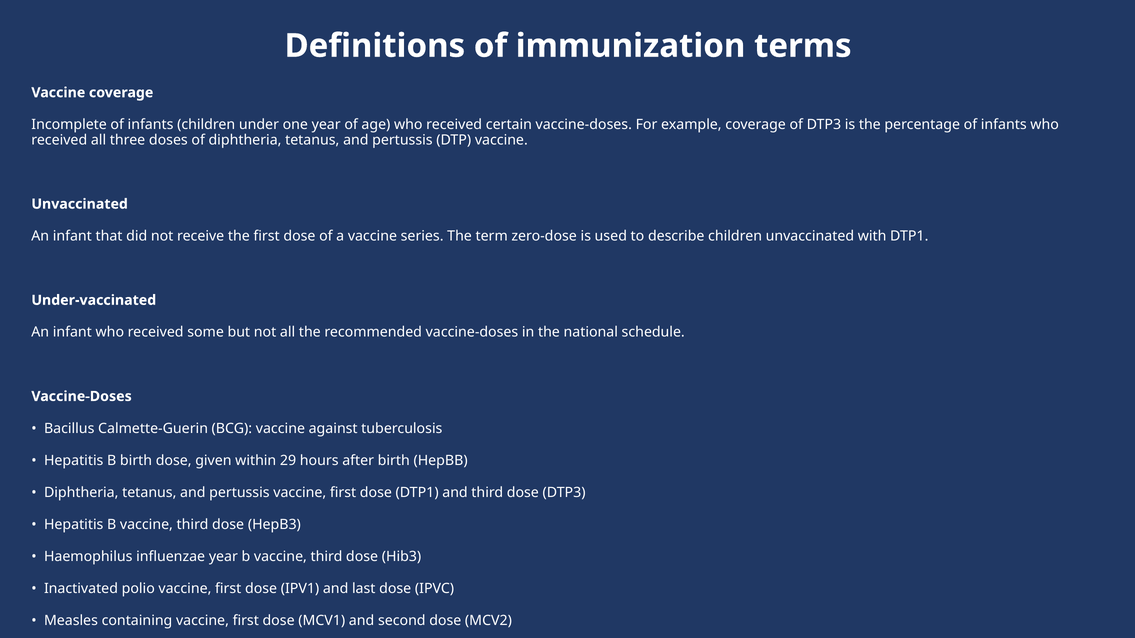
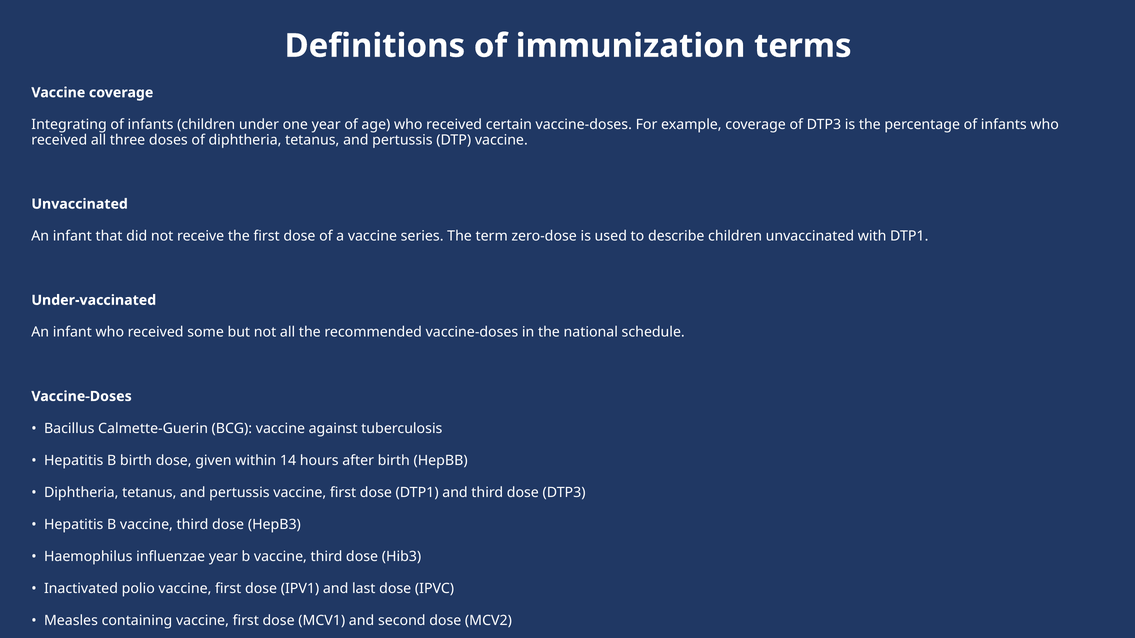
Incomplete: Incomplete -> Integrating (69, 125)
29: 29 -> 14 (288, 461)
